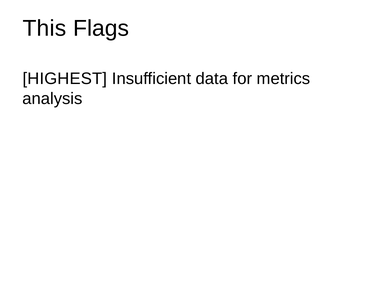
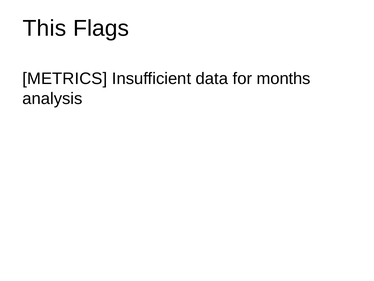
HIGHEST: HIGHEST -> METRICS (65, 78)
metrics: metrics -> months (284, 78)
